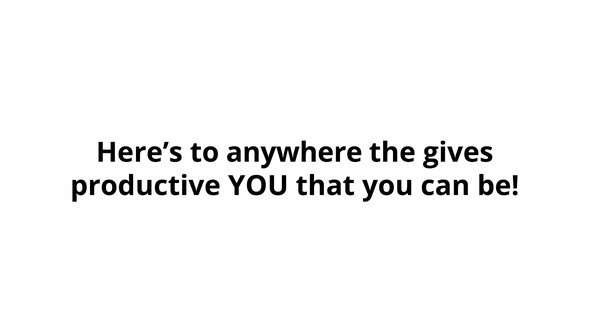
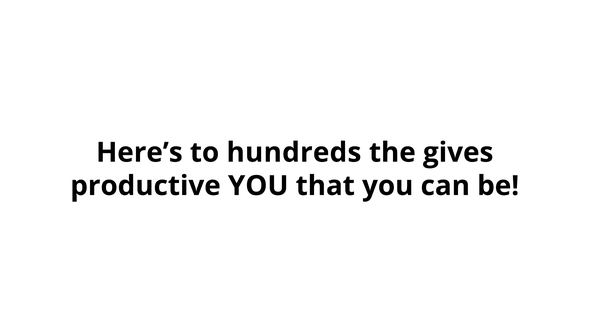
anywhere: anywhere -> hundreds (294, 153)
